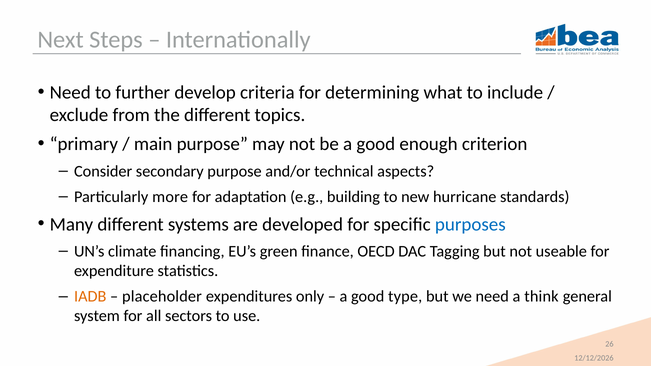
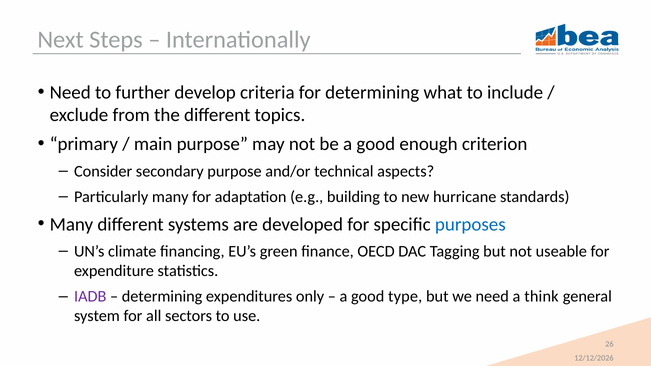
Particularly more: more -> many (170, 197)
IADB colour: orange -> purple (90, 297)
placeholder: placeholder -> determining (162, 297)
